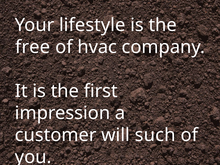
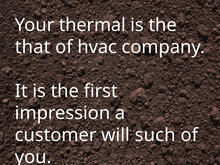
lifestyle: lifestyle -> thermal (92, 25)
free: free -> that (33, 47)
